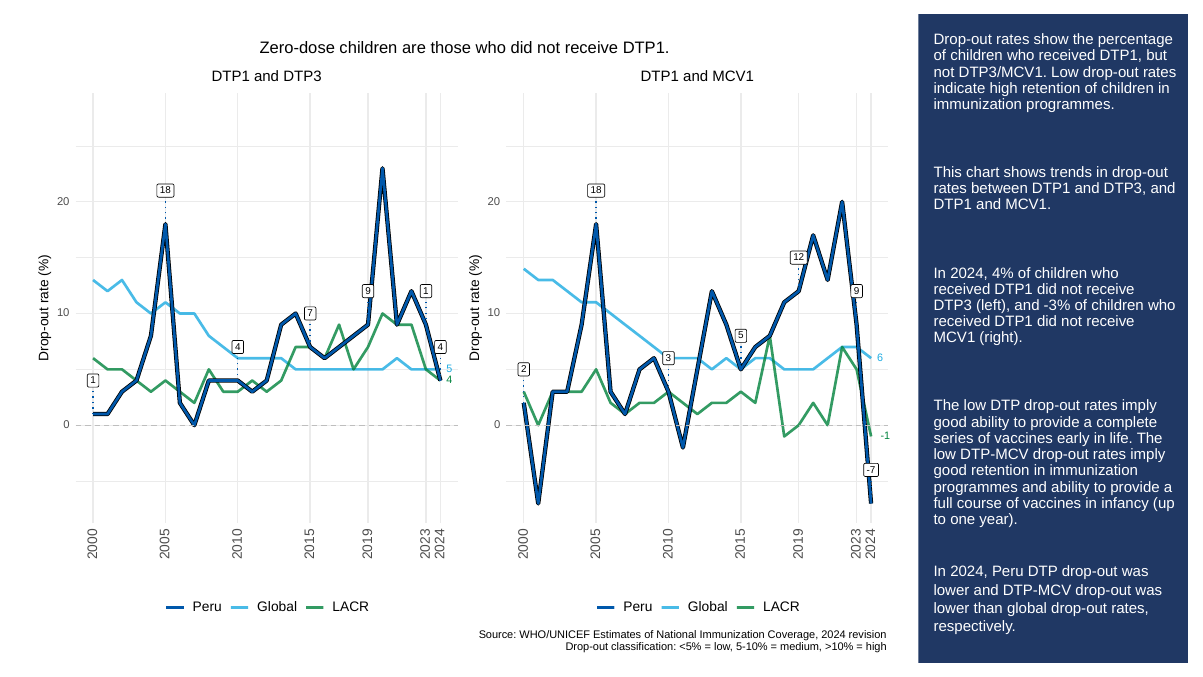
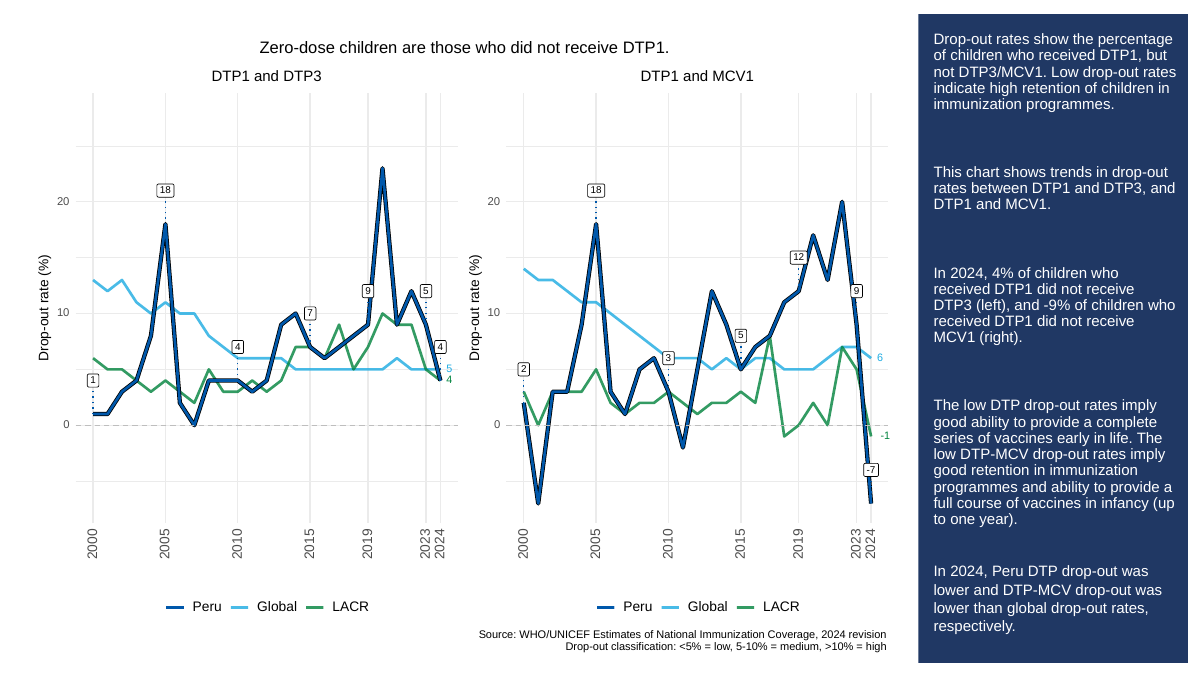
9 1: 1 -> 5 (426, 291)
-3%: -3% -> -9% (1057, 305)
